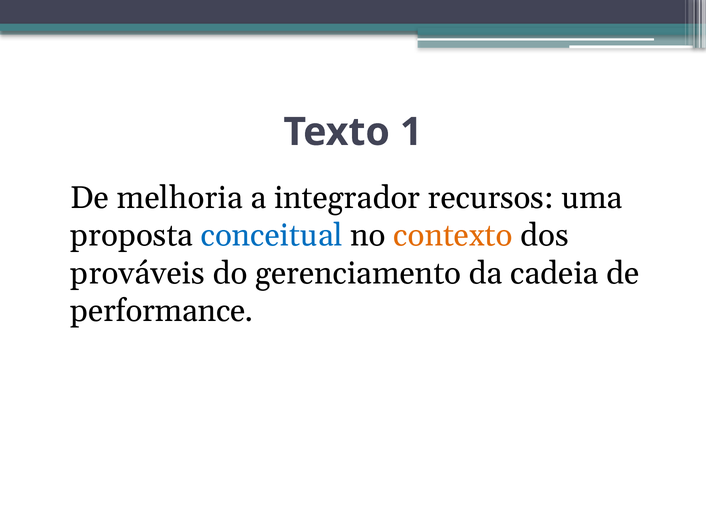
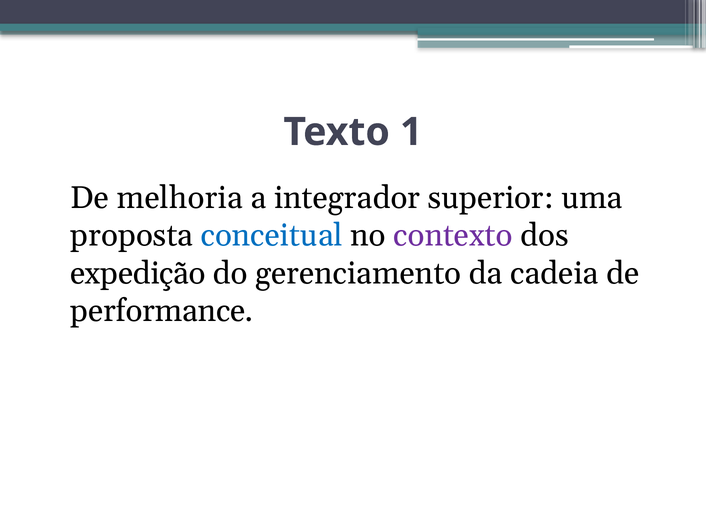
recursos: recursos -> superior (491, 198)
contexto colour: orange -> purple (453, 236)
prováveis: prováveis -> expedição (138, 273)
